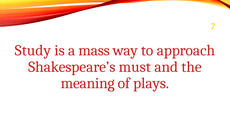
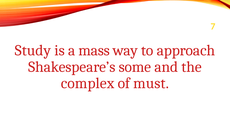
must: must -> some (135, 67)
meaning: meaning -> complex (88, 84)
plays: plays -> must (151, 84)
